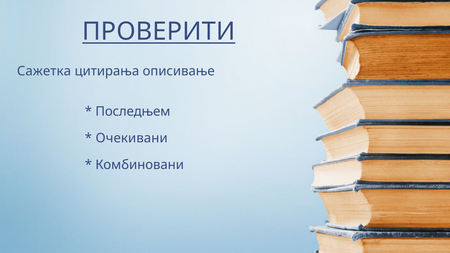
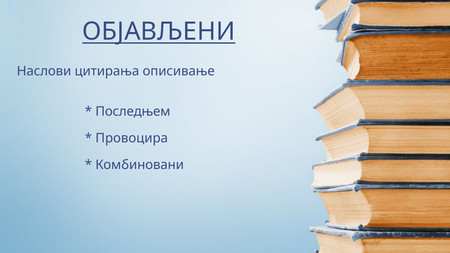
ПРОВЕРИТИ: ПРОВЕРИТИ -> ОБЈАВЉЕНИ (159, 31)
Сажетка: Сажетка -> Наслови (44, 71)
Очекивани: Очекивани -> Провоцира (132, 138)
